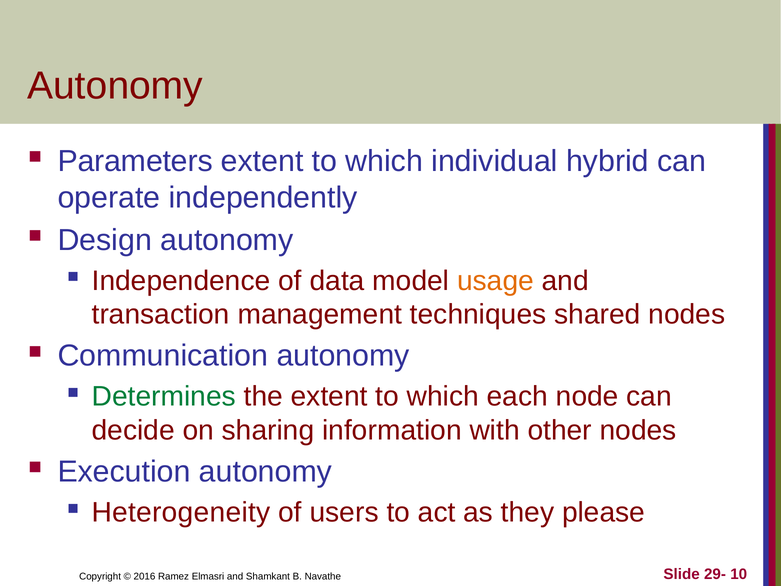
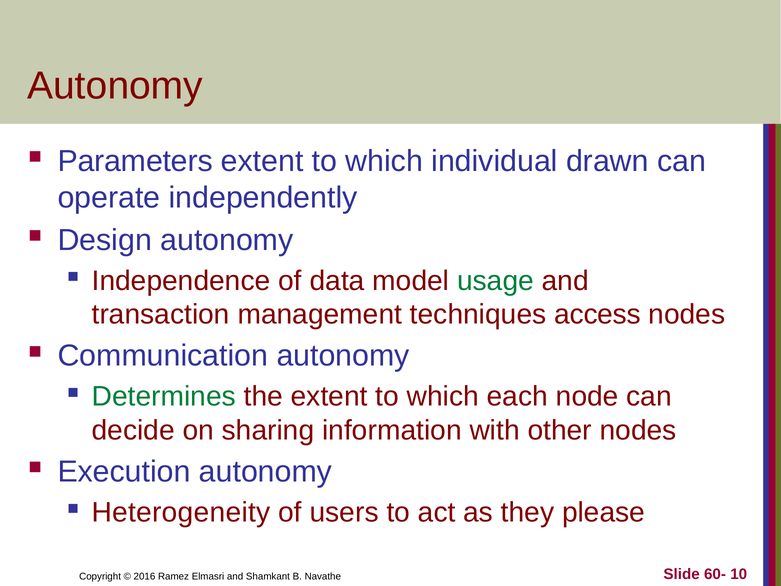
hybrid: hybrid -> drawn (607, 161)
usage colour: orange -> green (495, 281)
shared: shared -> access (598, 314)
29-: 29- -> 60- (715, 574)
